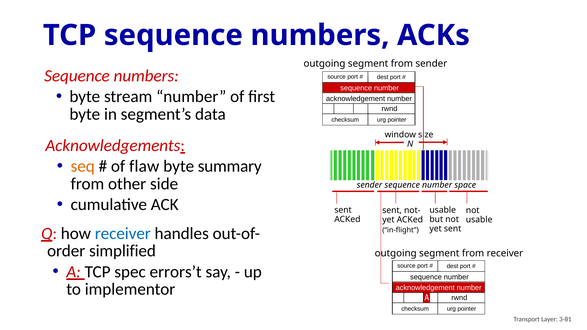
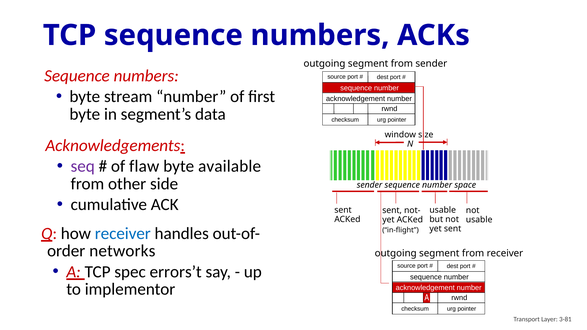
seq colour: orange -> purple (83, 166)
summary: summary -> available (230, 166)
simplified: simplified -> networks (122, 251)
